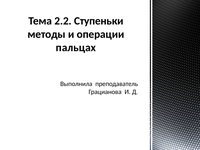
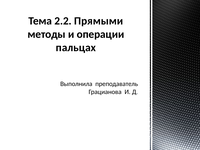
Ступеньки: Ступеньки -> Прямыми (99, 21)
